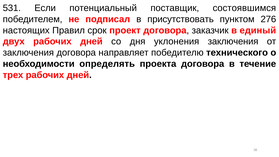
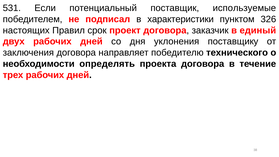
состоявшимся: состоявшимся -> используемые (244, 8)
присутствовать: присутствовать -> характеристики (181, 19)
276: 276 -> 326 (268, 19)
уклонения заключения: заключения -> поставщику (233, 41)
